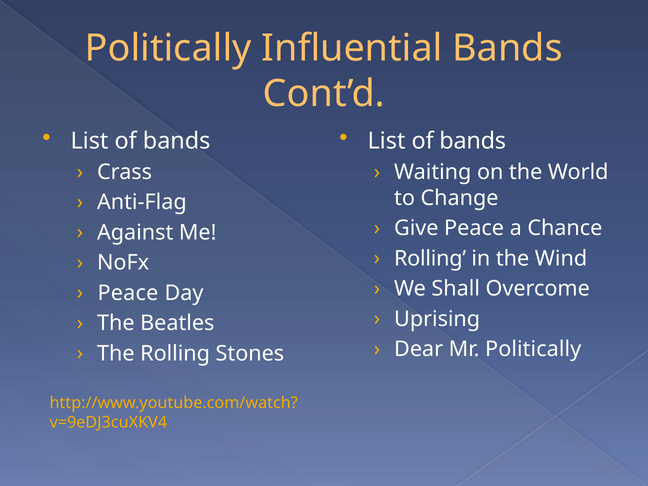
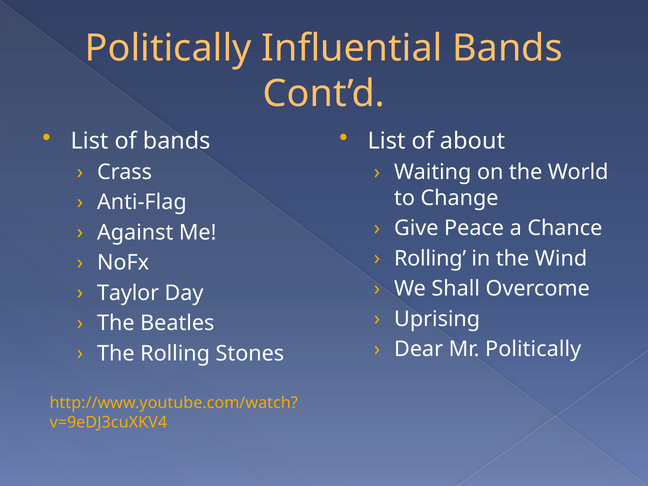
bands: bands -> about (472, 141)
Peace: Peace -> Taylor (128, 293)
